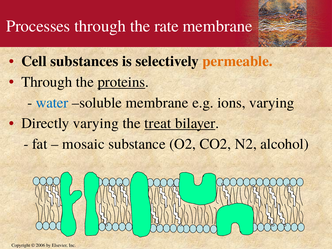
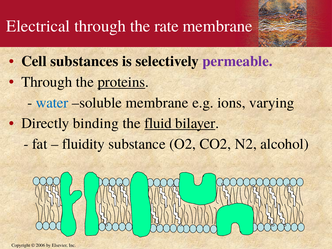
Processes: Processes -> Electrical (38, 26)
permeable colour: orange -> purple (238, 61)
Directly varying: varying -> binding (96, 123)
treat: treat -> fluid (158, 123)
mosaic: mosaic -> fluidity (84, 144)
